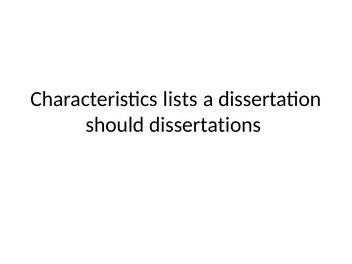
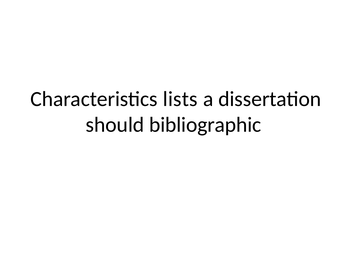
dissertations: dissertations -> bibliographic (205, 125)
